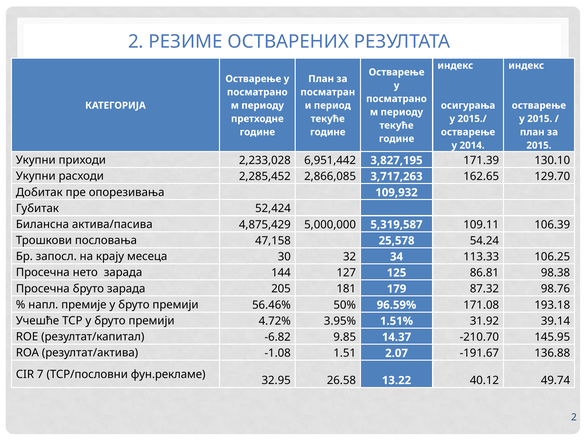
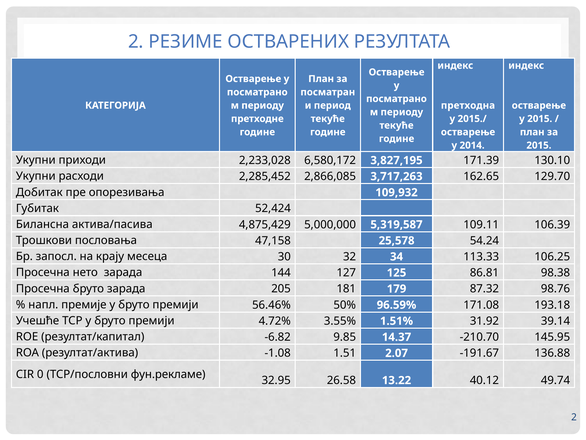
осигурања: осигурања -> претходна (468, 105)
6,951,442: 6,951,442 -> 6,580,172 (330, 160)
3.95%: 3.95% -> 3.55% (340, 321)
7: 7 -> 0 (40, 374)
